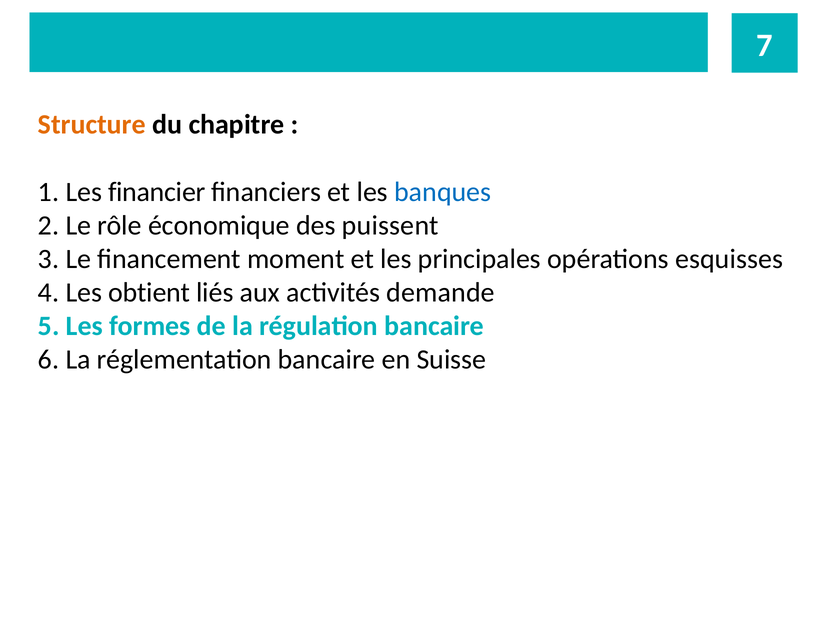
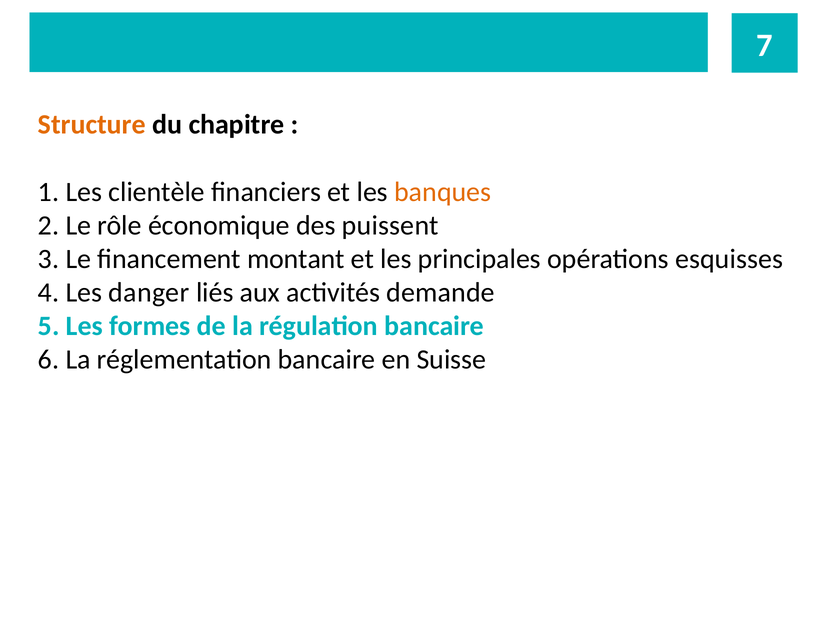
financier: financier -> clientèle (157, 192)
banques colour: blue -> orange (443, 192)
moment: moment -> montant (296, 259)
obtient: obtient -> danger (149, 293)
